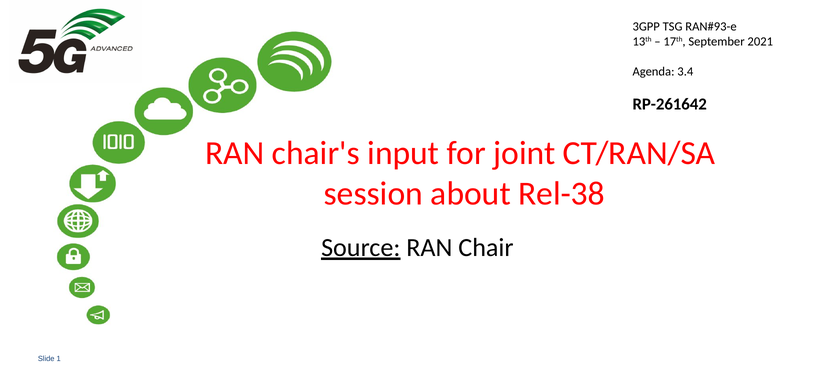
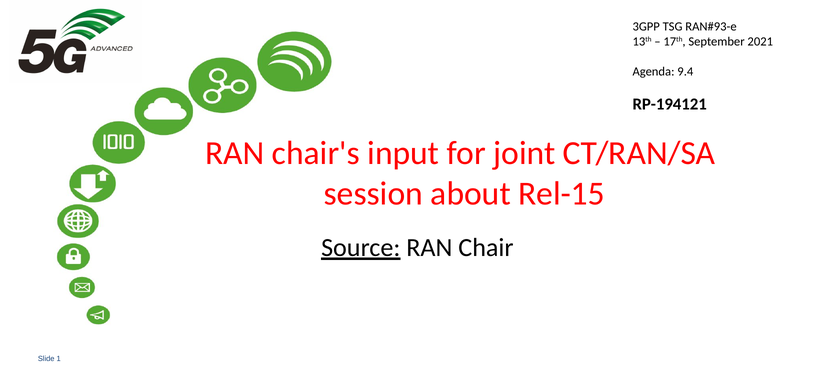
3.4: 3.4 -> 9.4 (685, 72)
RP-261642: RP-261642 -> RP-194121 (670, 104)
Rel-38: Rel-38 -> Rel-15 (562, 194)
